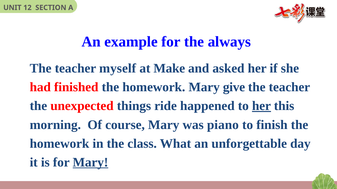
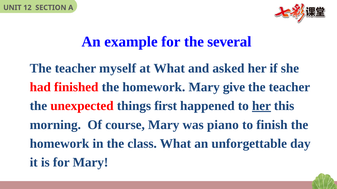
always: always -> several (229, 42)
at Make: Make -> What (169, 68)
ride: ride -> first (166, 106)
Mary underline: present -> none (90, 163)
